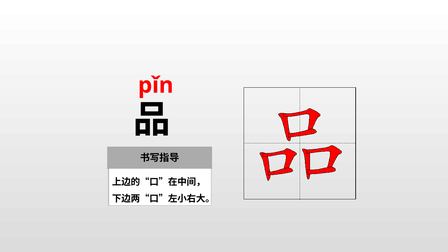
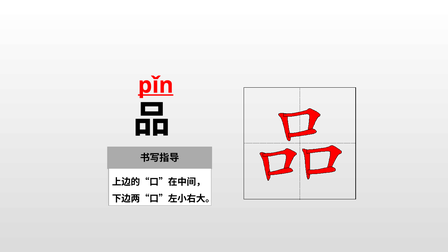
pǐn underline: none -> present (156, 85)
